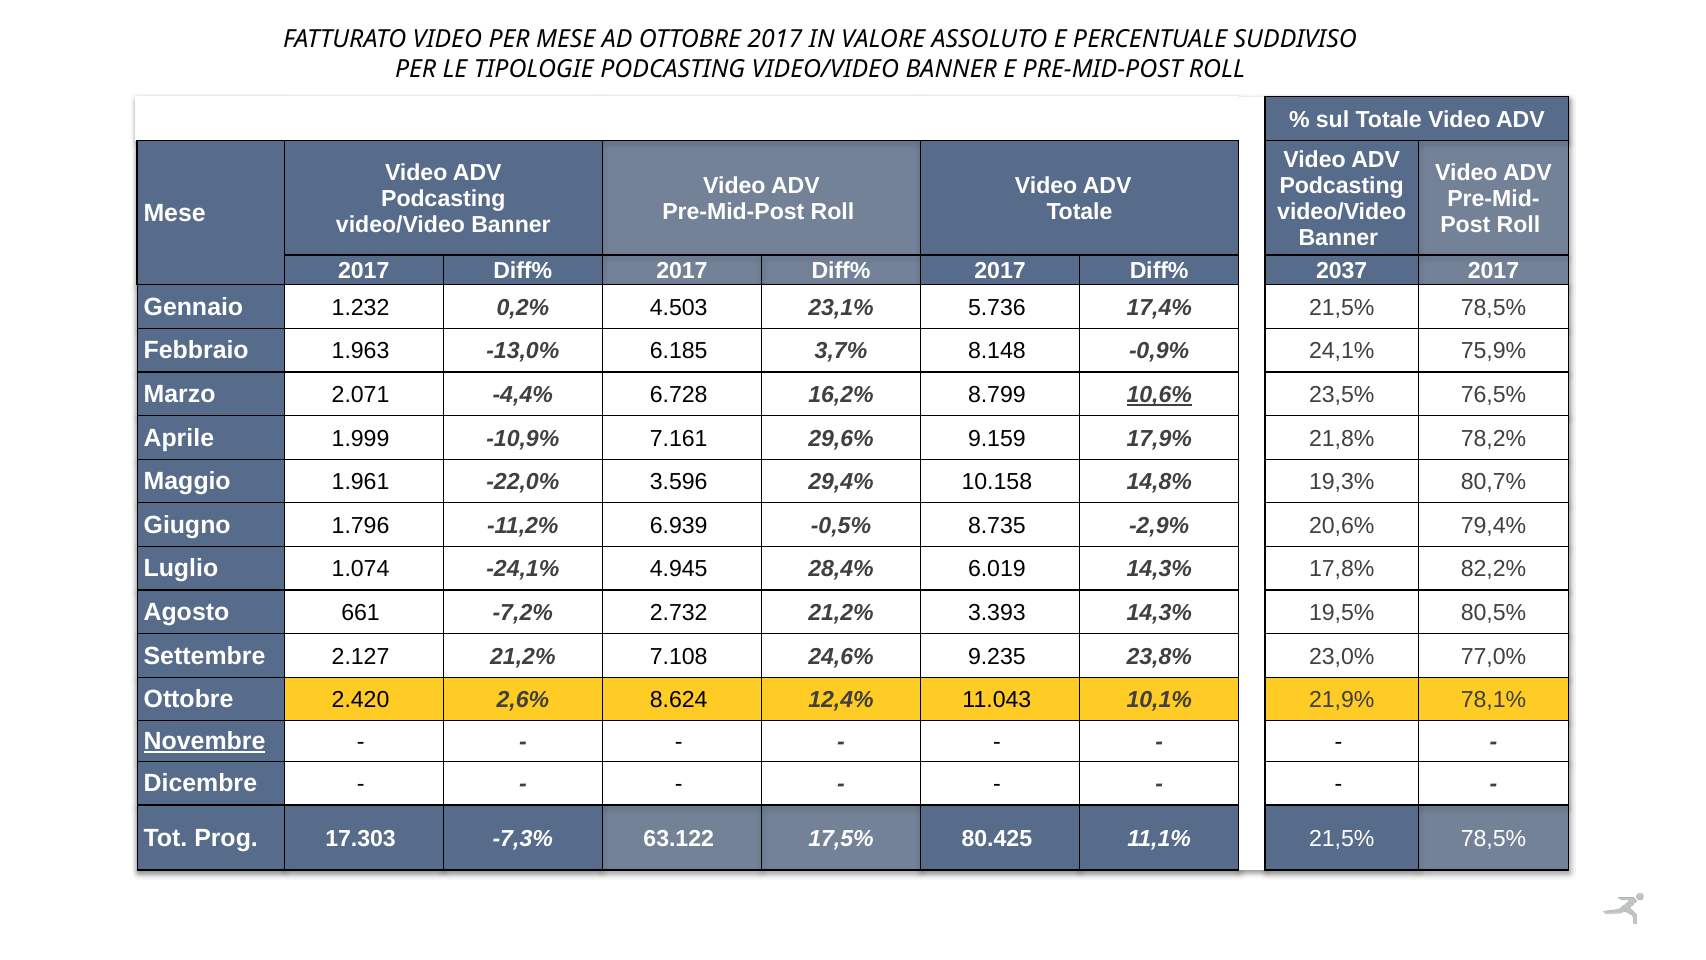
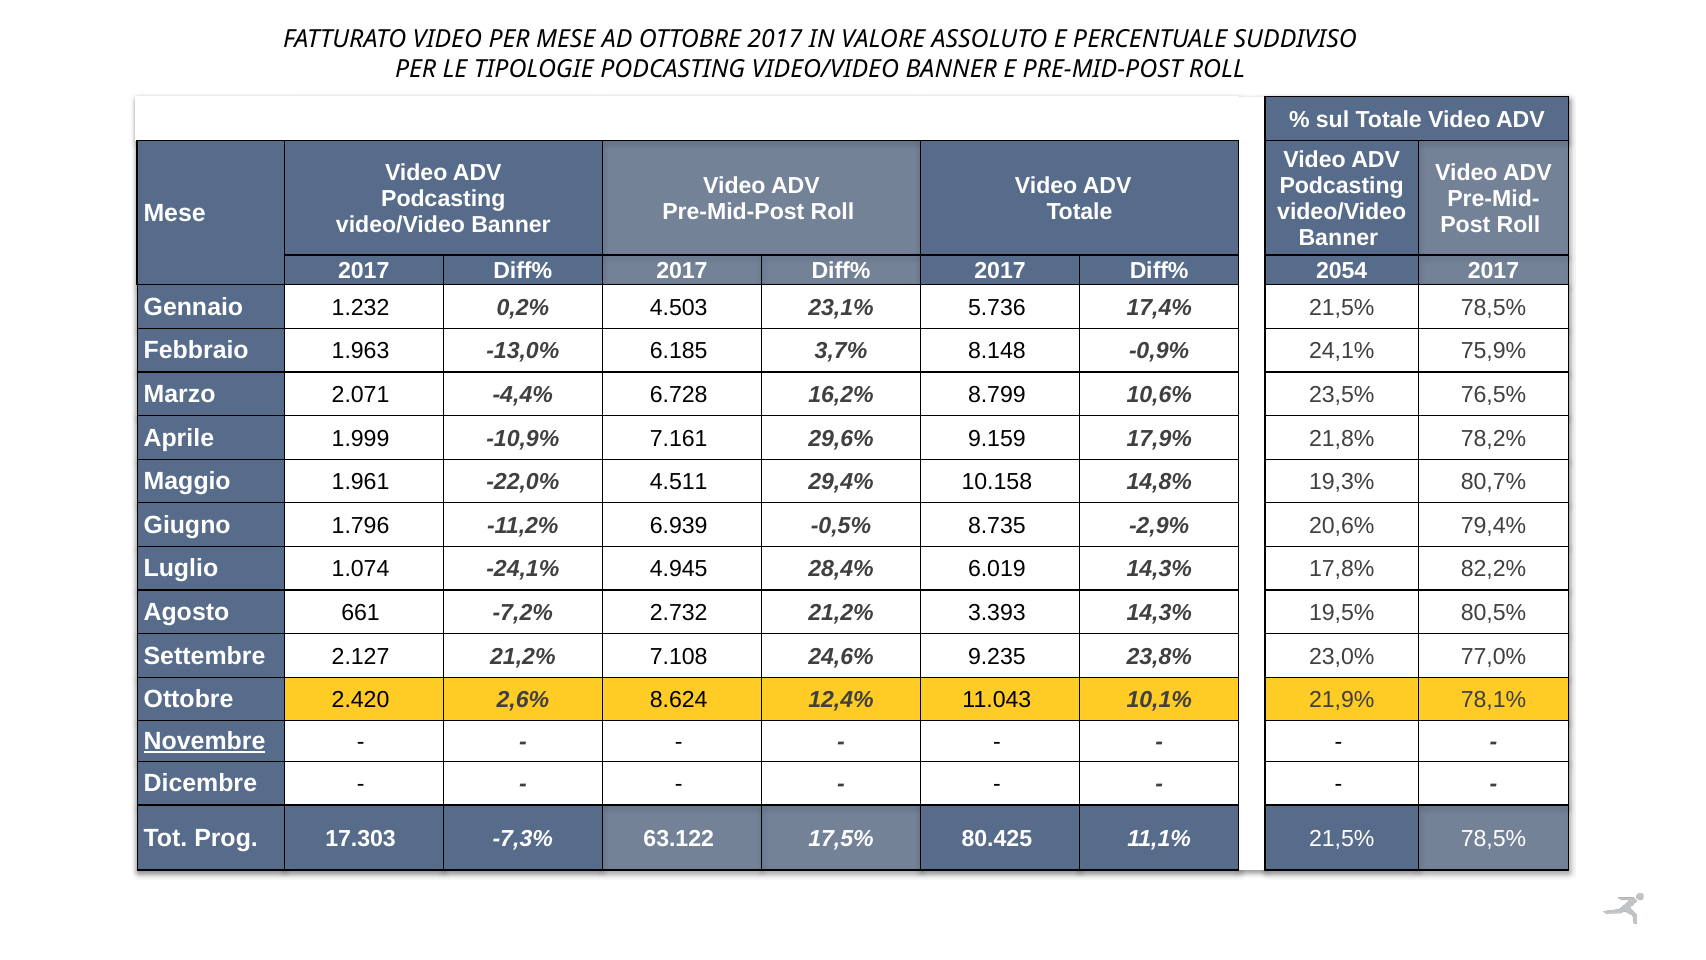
2037: 2037 -> 2054 (1342, 271)
10,6% underline: present -> none (1159, 395)
3.596: 3.596 -> 4.511 (679, 482)
